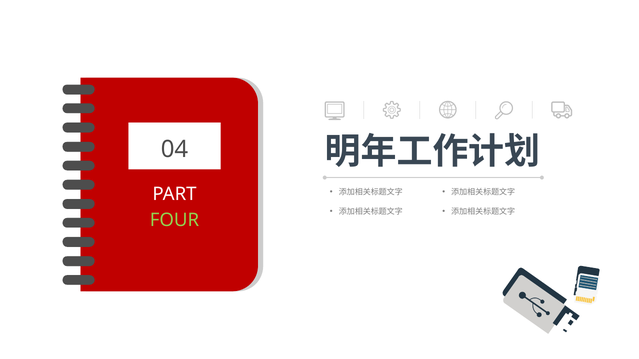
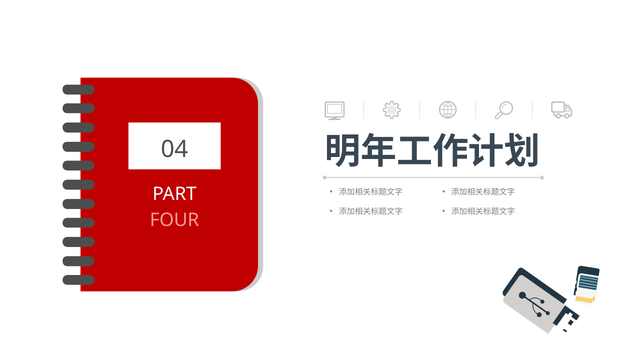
FOUR colour: light green -> pink (174, 221)
